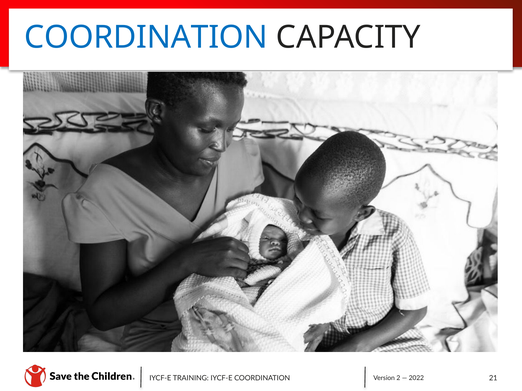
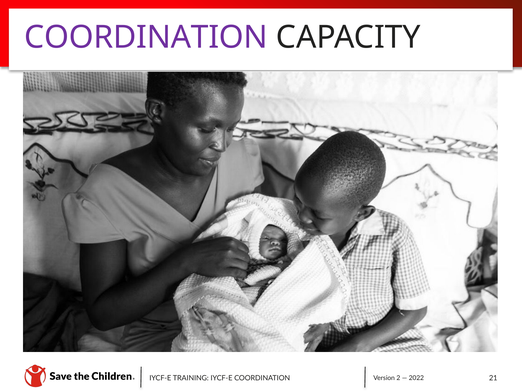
COORDINATION colour: blue -> purple (146, 37)
